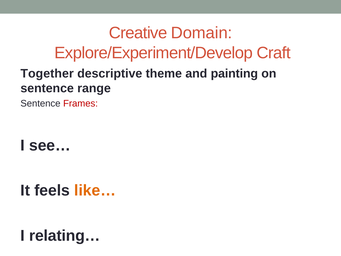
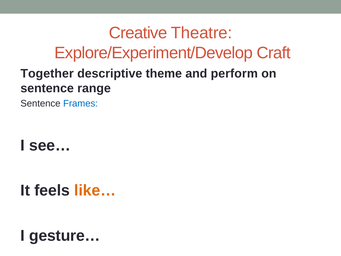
Domain: Domain -> Theatre (202, 33)
painting: painting -> perform (234, 74)
Frames colour: red -> blue (81, 103)
relating…: relating… -> gesture… (65, 235)
